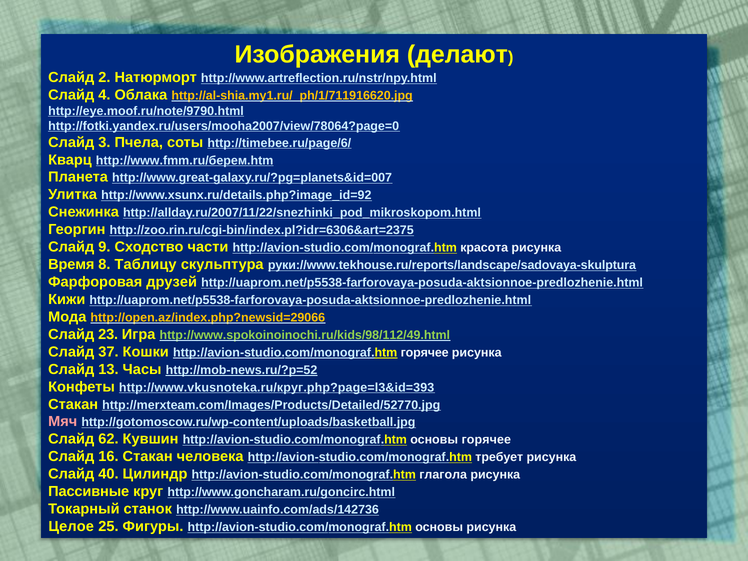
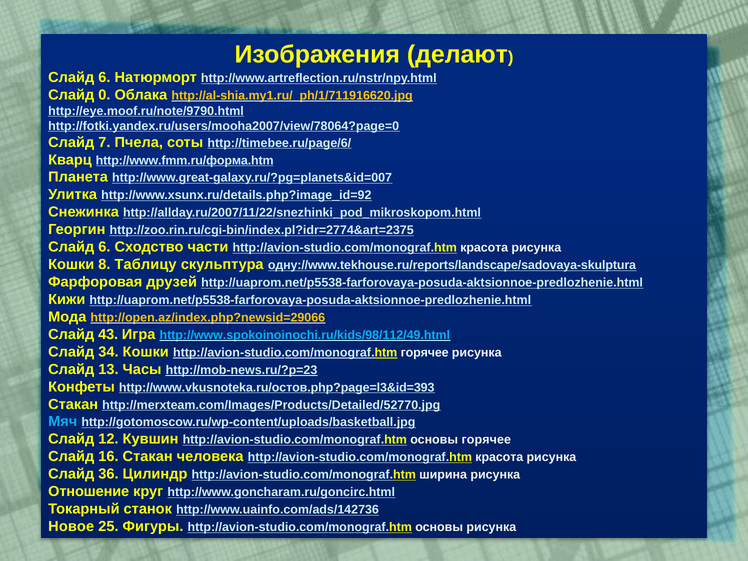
2: 2 -> 6 (104, 77)
4: 4 -> 0 (104, 95)
3: 3 -> 7 (104, 142)
http://www.fmm.ru/берем.htm: http://www.fmm.ru/берем.htm -> http://www.fmm.ru/форма.htm (185, 160)
http://zoo.rin.ru/cgi-bin/index.pl?idr=6306&art=2375: http://zoo.rin.ru/cgi-bin/index.pl?idr=6306&art=2375 -> http://zoo.rin.ru/cgi-bin/index.pl?idr=2774&art=2375 (262, 230)
9: 9 -> 6 (104, 247)
Время: Время -> Кошки (71, 265)
руки://www.tekhouse.ru/reports/landscape/sadovaya-skulptura: руки://www.tekhouse.ru/reports/landscape/sadovaya-skulptura -> одну://www.tekhouse.ru/reports/landscape/sadovaya-skulptura (452, 265)
23: 23 -> 43 (108, 334)
http://www.spokoinoinochi.ru/kids/98/112/49.html colour: light green -> light blue (305, 335)
37: 37 -> 34 (108, 352)
http://mob-news.ru/?p=52: http://mob-news.ru/?p=52 -> http://mob-news.ru/?p=23 (242, 370)
http://www.vkusnoteka.ru/круг.php?page=l3&id=393: http://www.vkusnoteka.ru/круг.php?page=l3&id=393 -> http://www.vkusnoteka.ru/остов.php?page=l3&id=393 (277, 387)
Мяч colour: pink -> light blue (63, 422)
62: 62 -> 12 (108, 439)
человека http://avion-studio.com/monograf.htm требует: требует -> красота (499, 457)
40: 40 -> 36 (108, 474)
глагола: глагола -> ширина (443, 475)
Пассивные: Пассивные -> Отношение (89, 492)
Целое: Целое -> Новое (71, 526)
